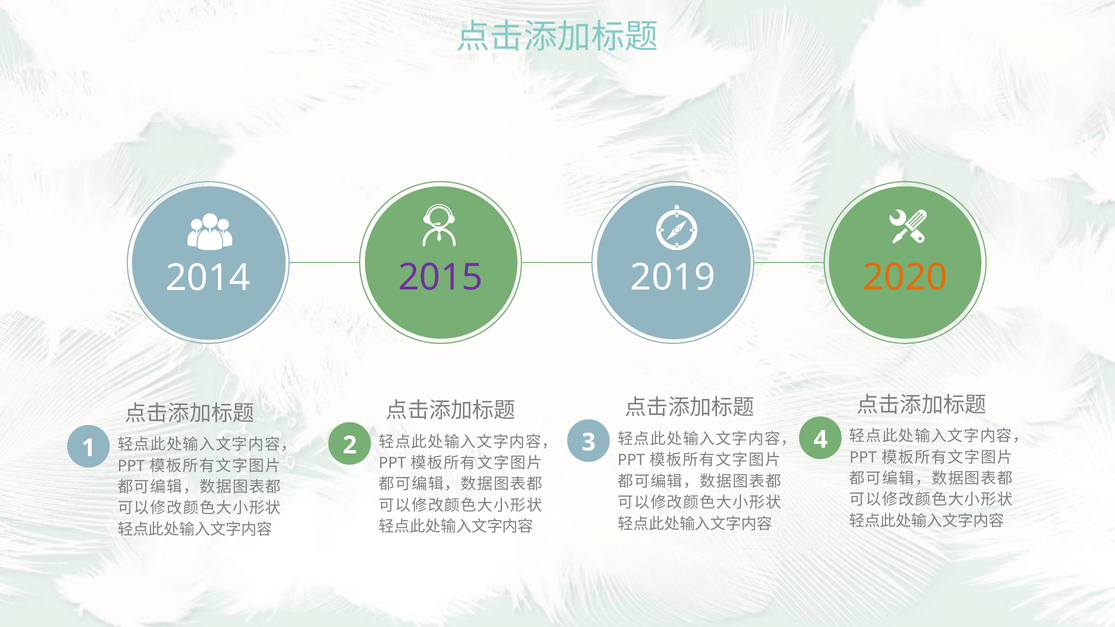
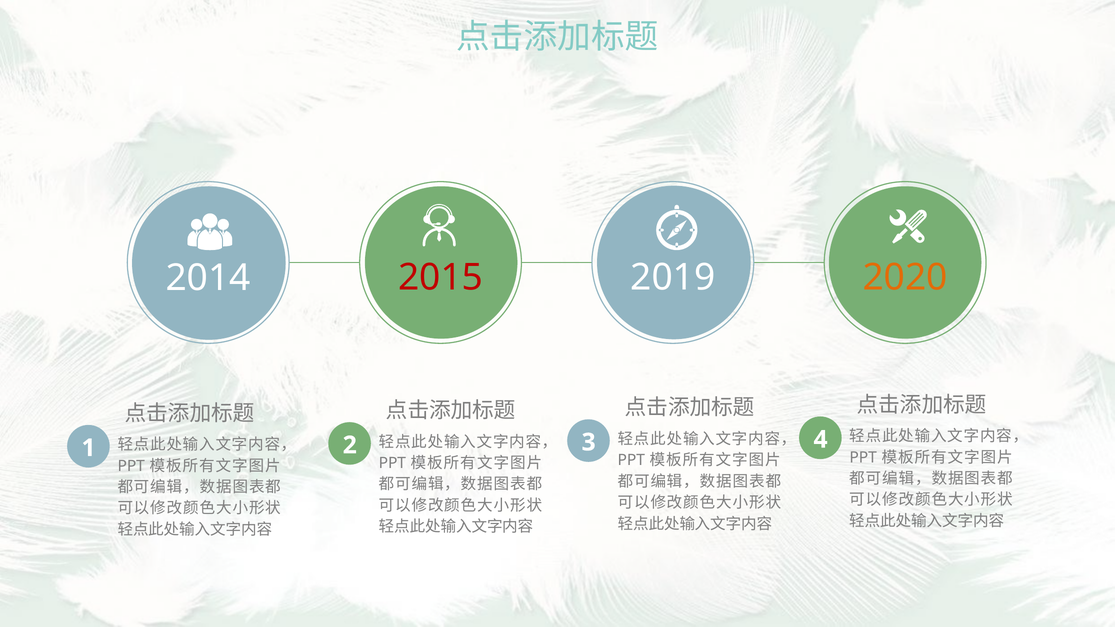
2015 colour: purple -> red (441, 278)
